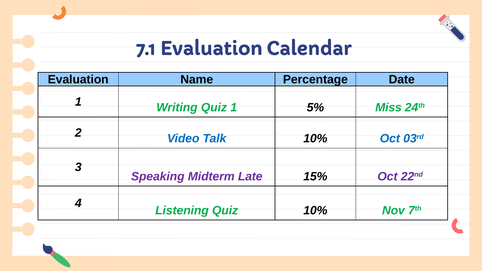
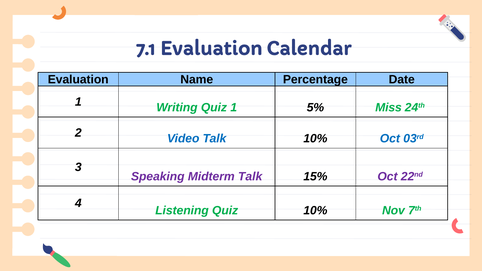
Midterm Late: Late -> Talk (250, 177)
